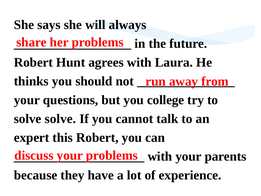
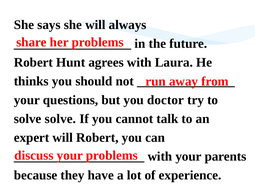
college: college -> doctor (166, 100)
expert this: this -> will (63, 137)
